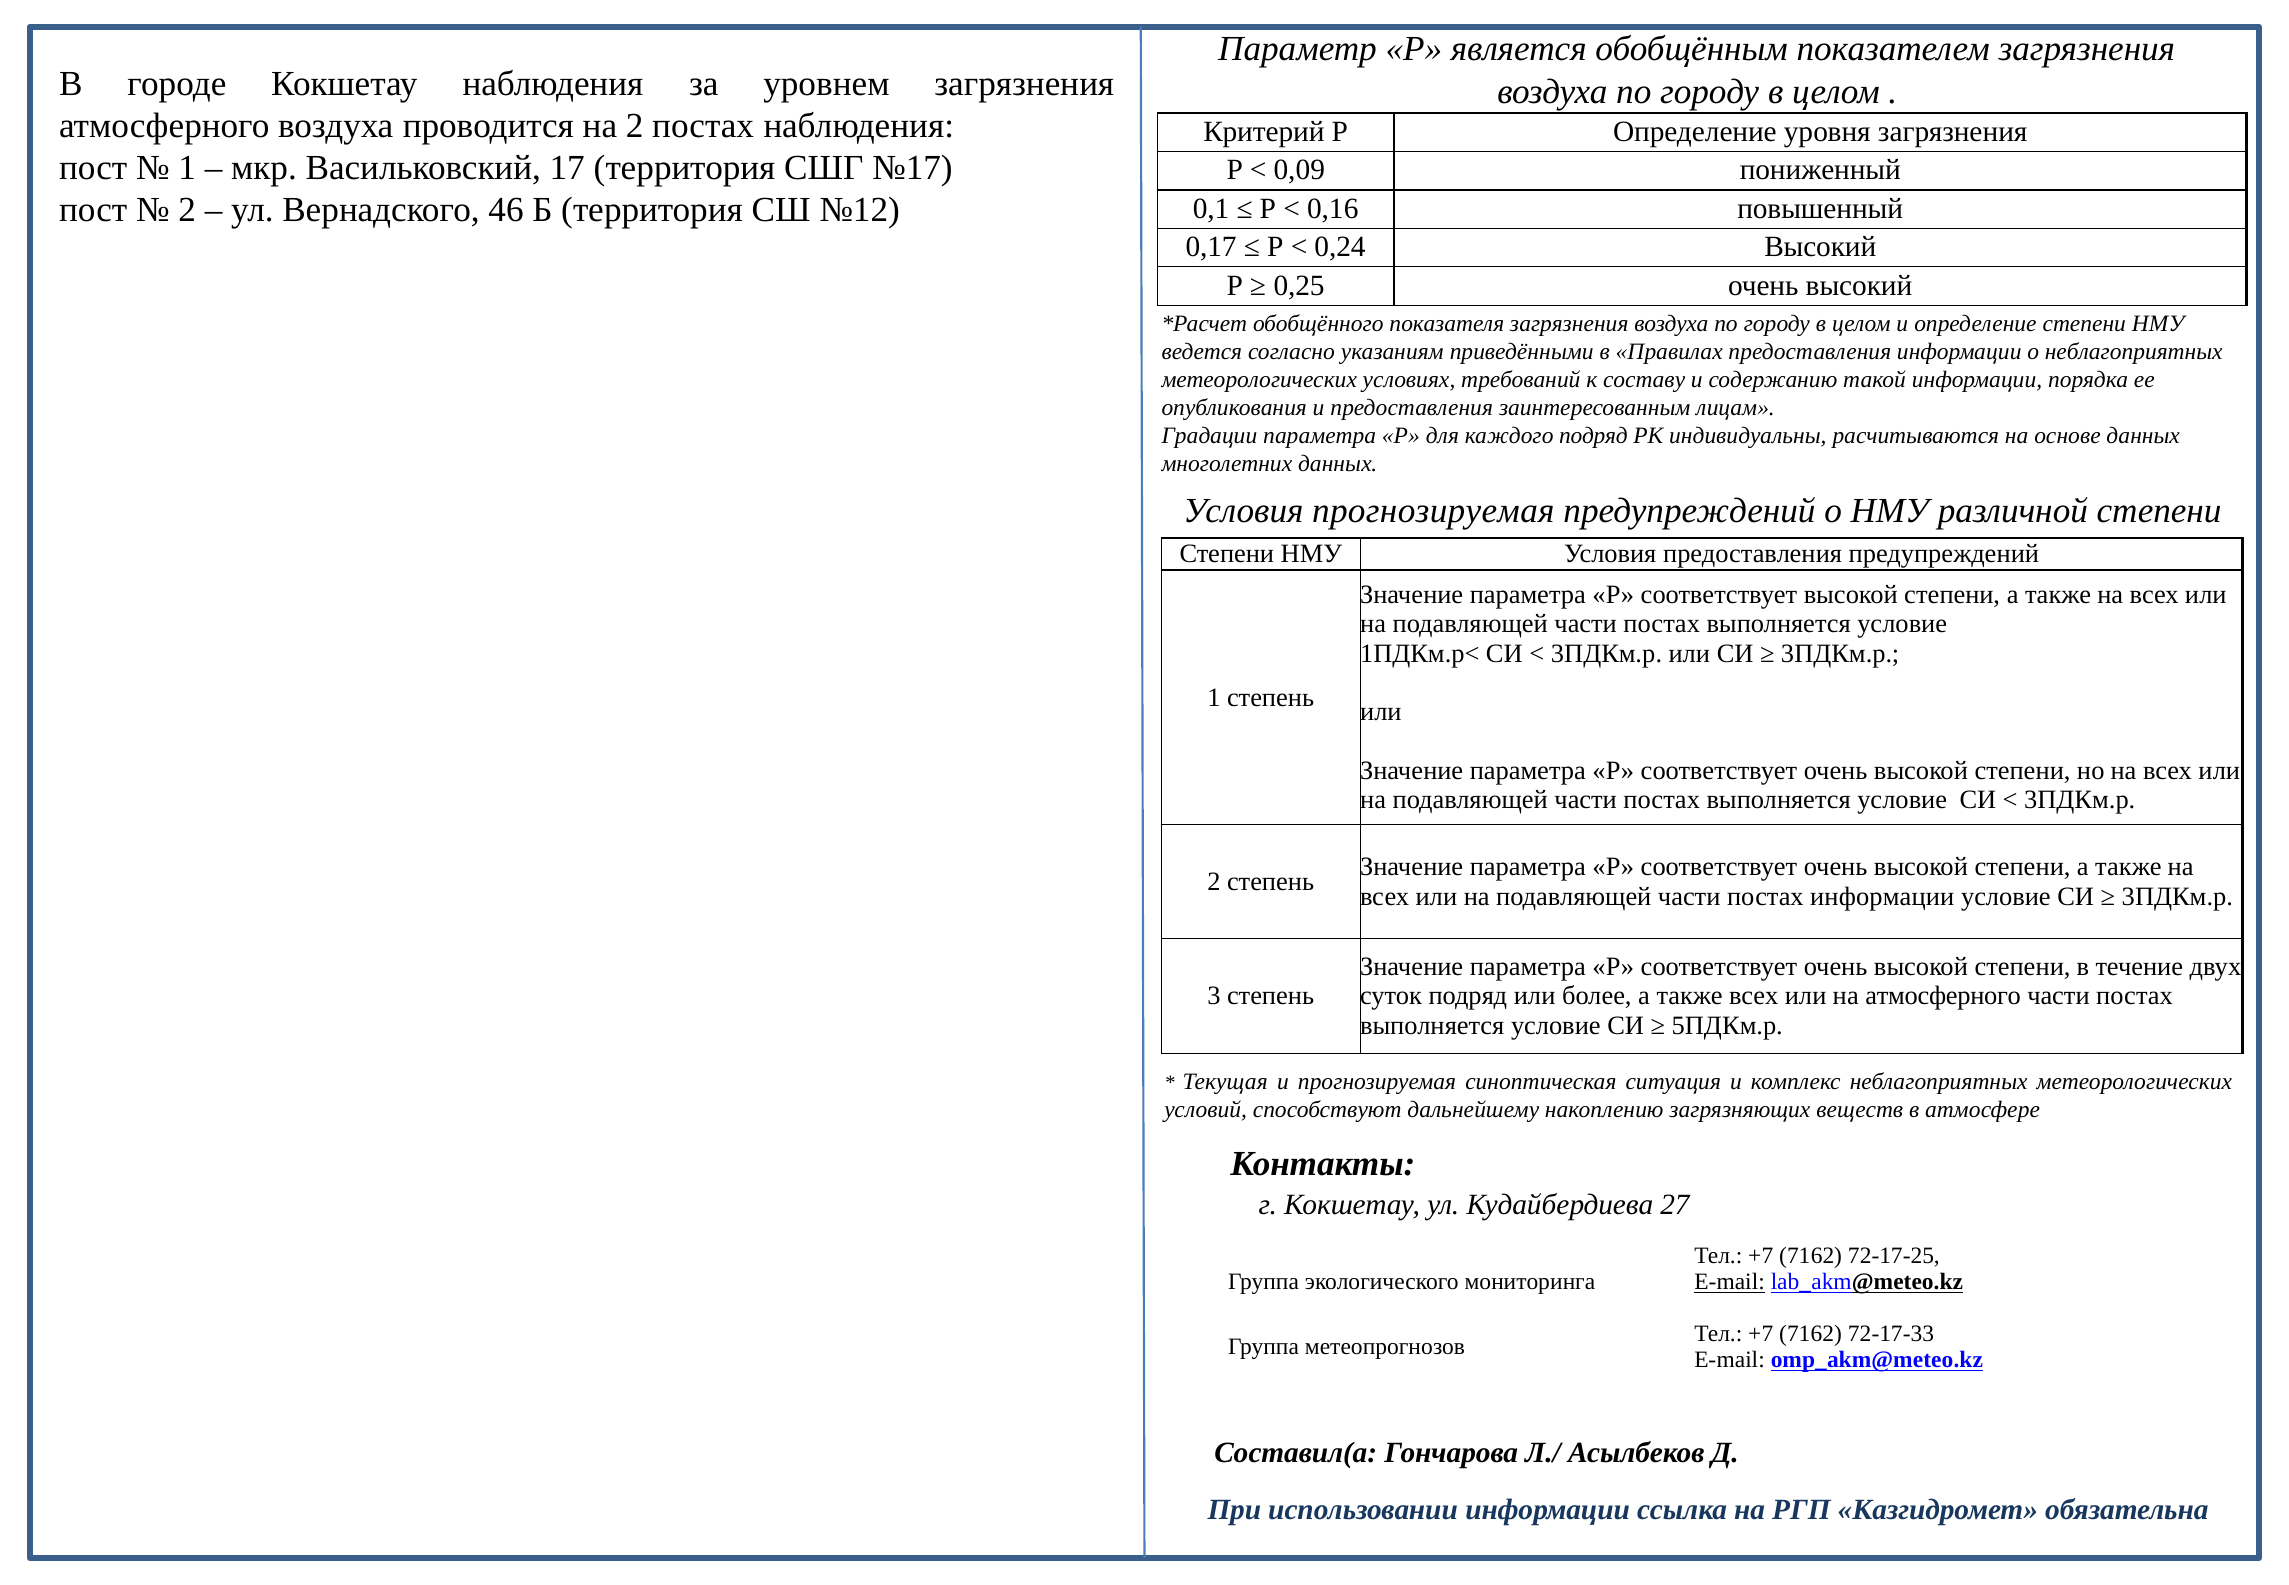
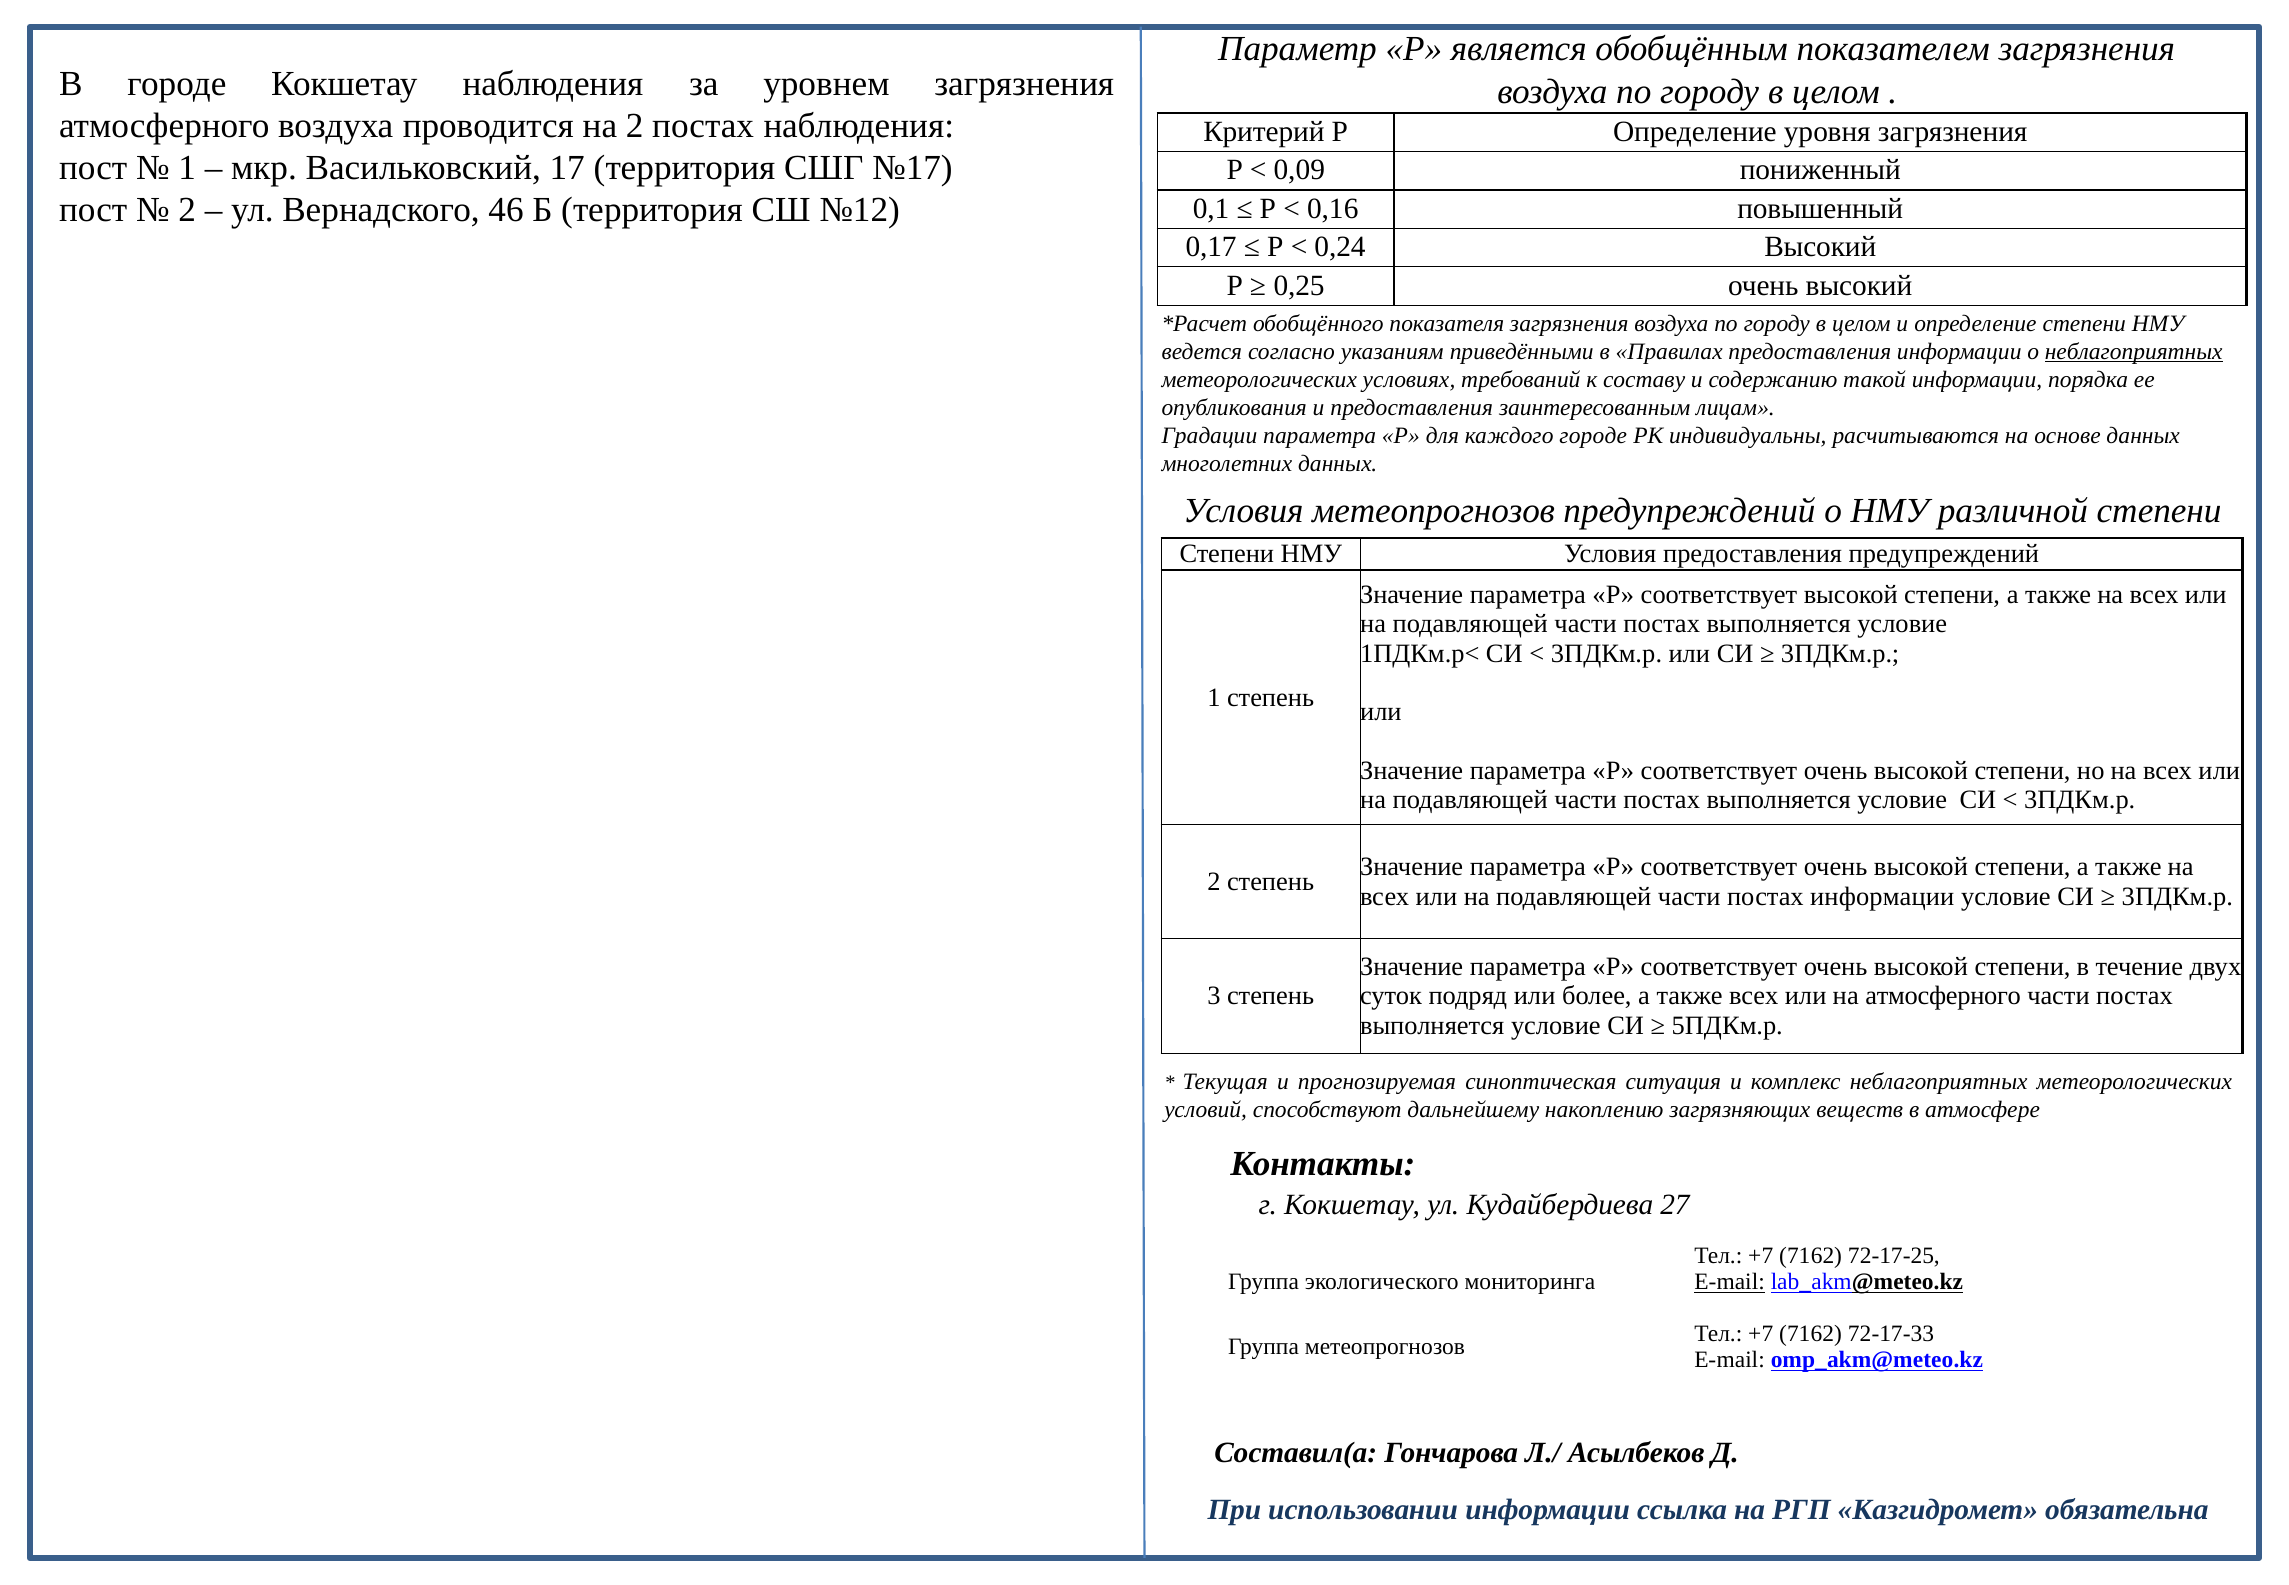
неблагоприятных underline: none -> present (2134, 351)
каждого подряд: подряд -> городе (1593, 436)
Условия прогнозируемая: прогнозируемая -> метеопрогнозов (1434, 511)
